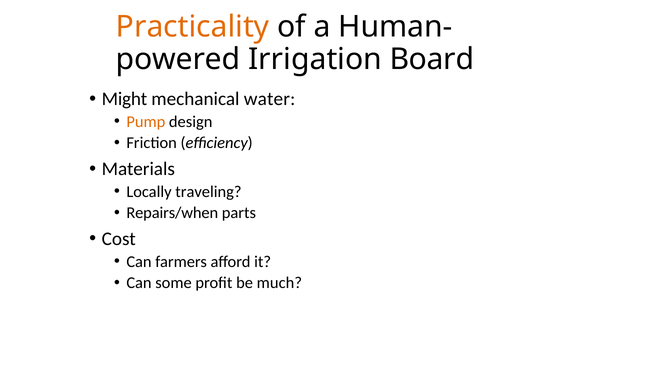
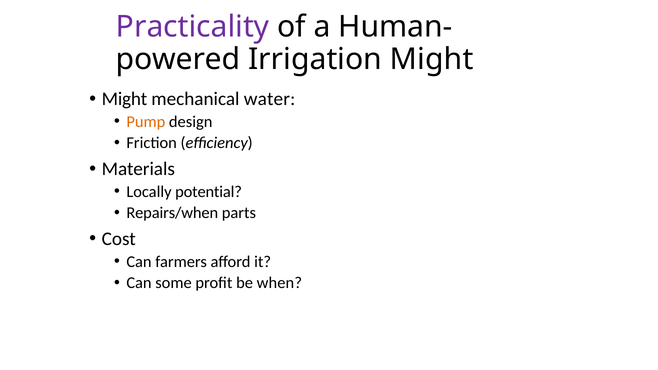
Practicality colour: orange -> purple (193, 27)
Irrigation Board: Board -> Might (432, 59)
traveling: traveling -> potential (209, 192)
much: much -> when (279, 283)
